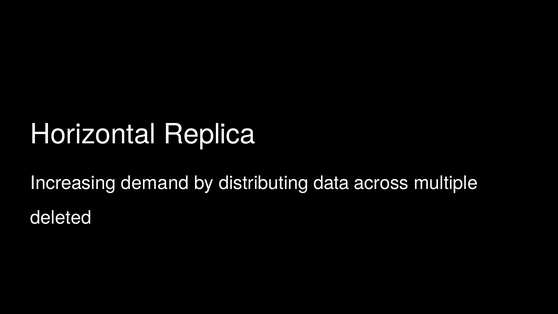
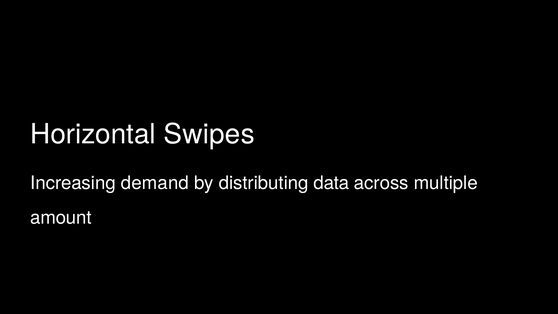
Replica: Replica -> Swipes (209, 134)
deleted: deleted -> amount (61, 218)
